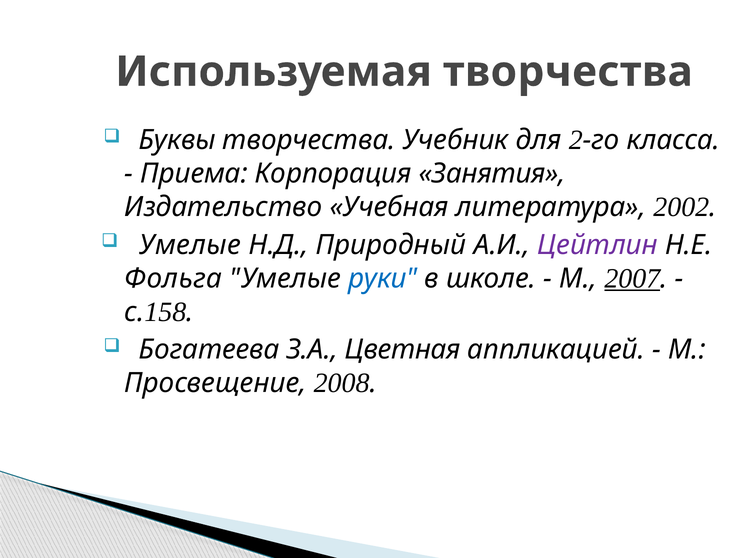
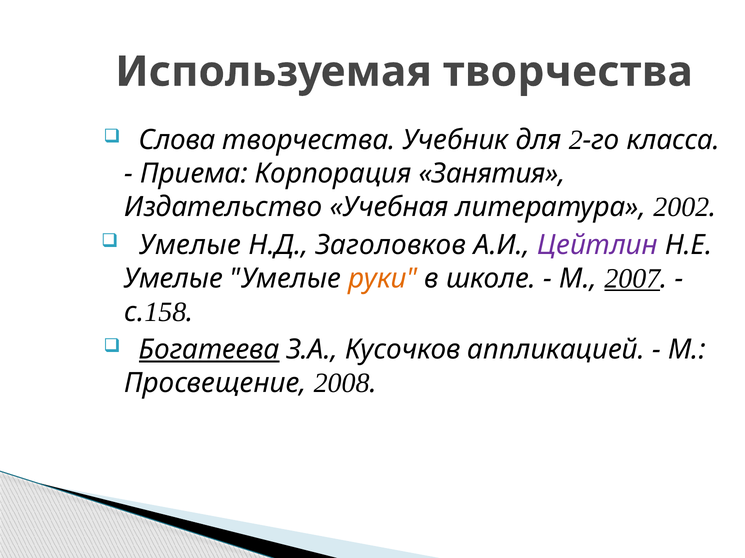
Буквы: Буквы -> Слова (177, 140)
Природный: Природный -> Заголовков (391, 245)
Фольга: Фольга -> Умелые (173, 279)
руки colour: blue -> orange (383, 279)
Богатеева underline: none -> present (209, 350)
Цветная: Цветная -> Кусочков (403, 350)
